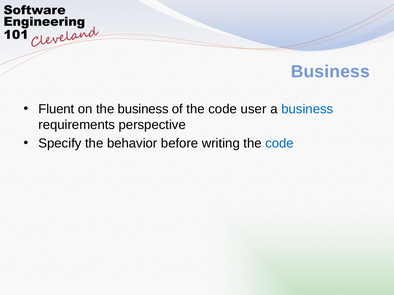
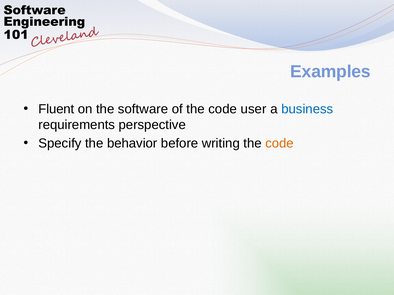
Business: Business -> Examples (330, 72)
the business: business -> software (143, 109)
code colour: blue -> orange (280, 143)
